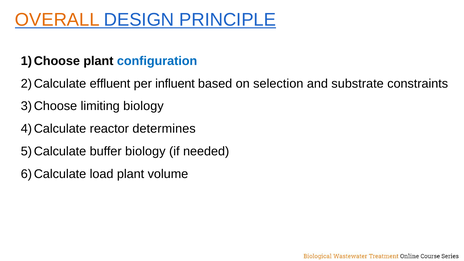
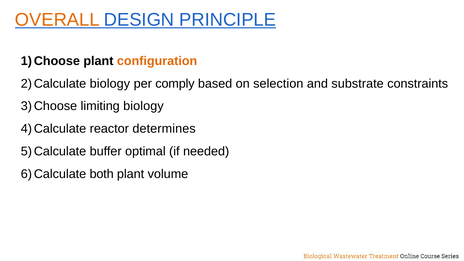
configuration colour: blue -> orange (157, 61)
effluent: effluent -> biology (110, 84)
influent: influent -> comply (175, 84)
buffer biology: biology -> optimal (145, 151)
load: load -> both (102, 174)
